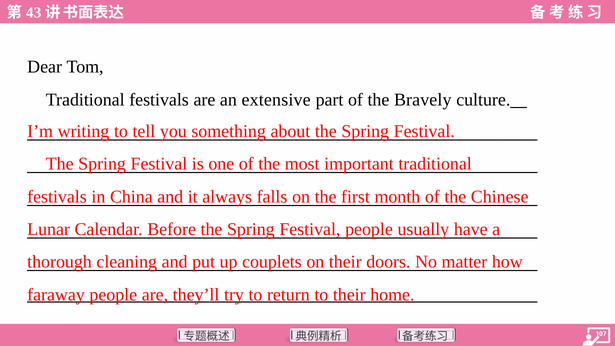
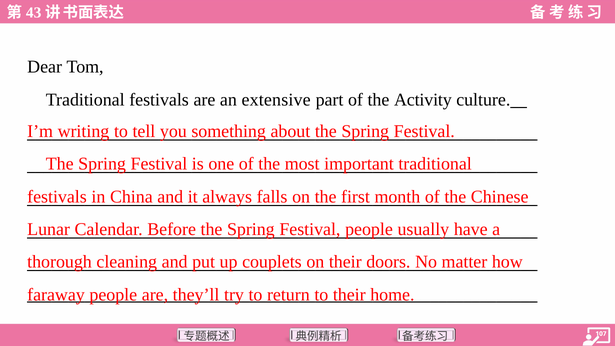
Bravely: Bravely -> Activity (423, 100)
